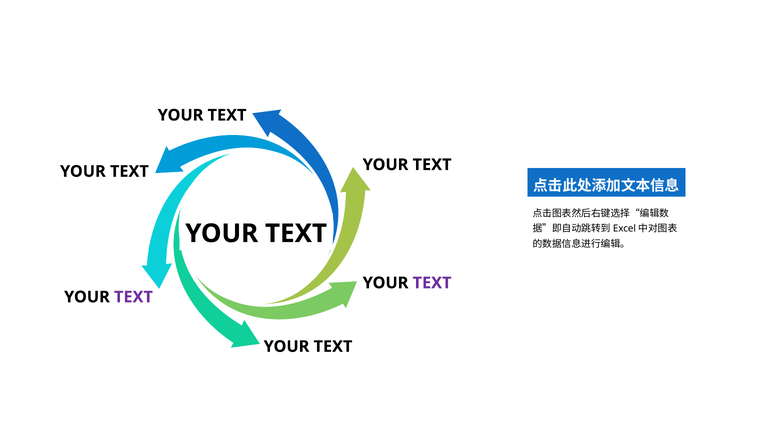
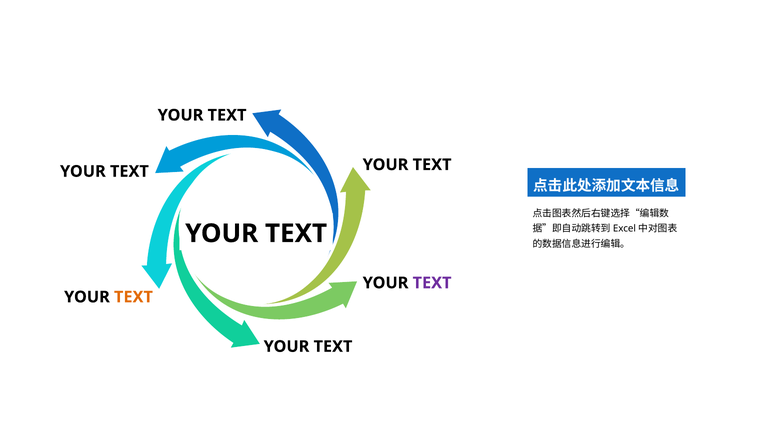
TEXT colour: purple -> orange (133, 297)
